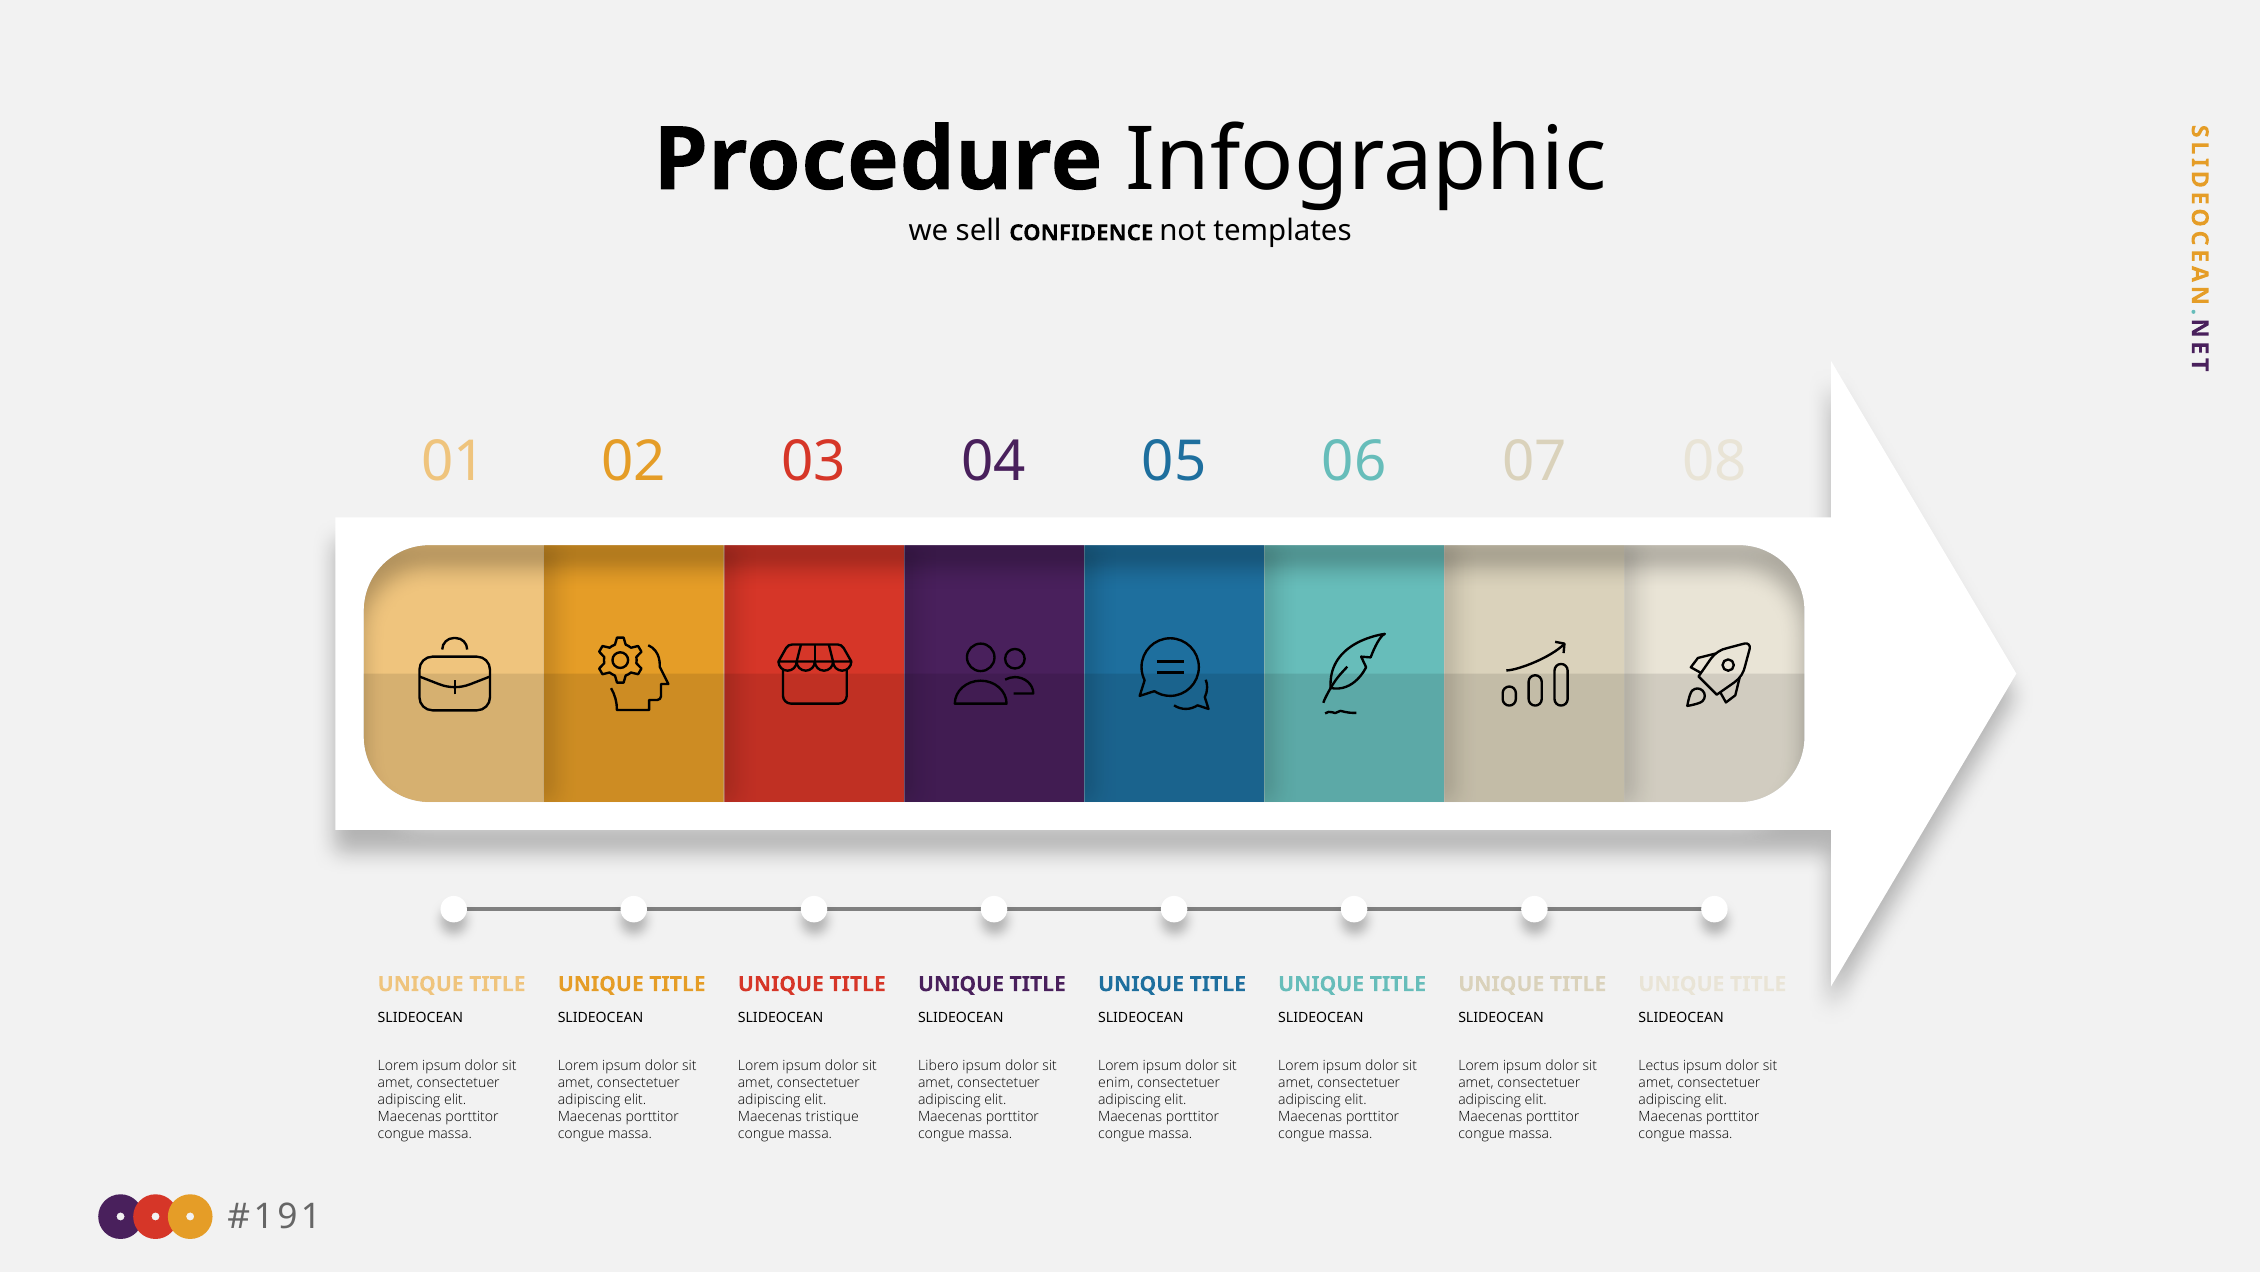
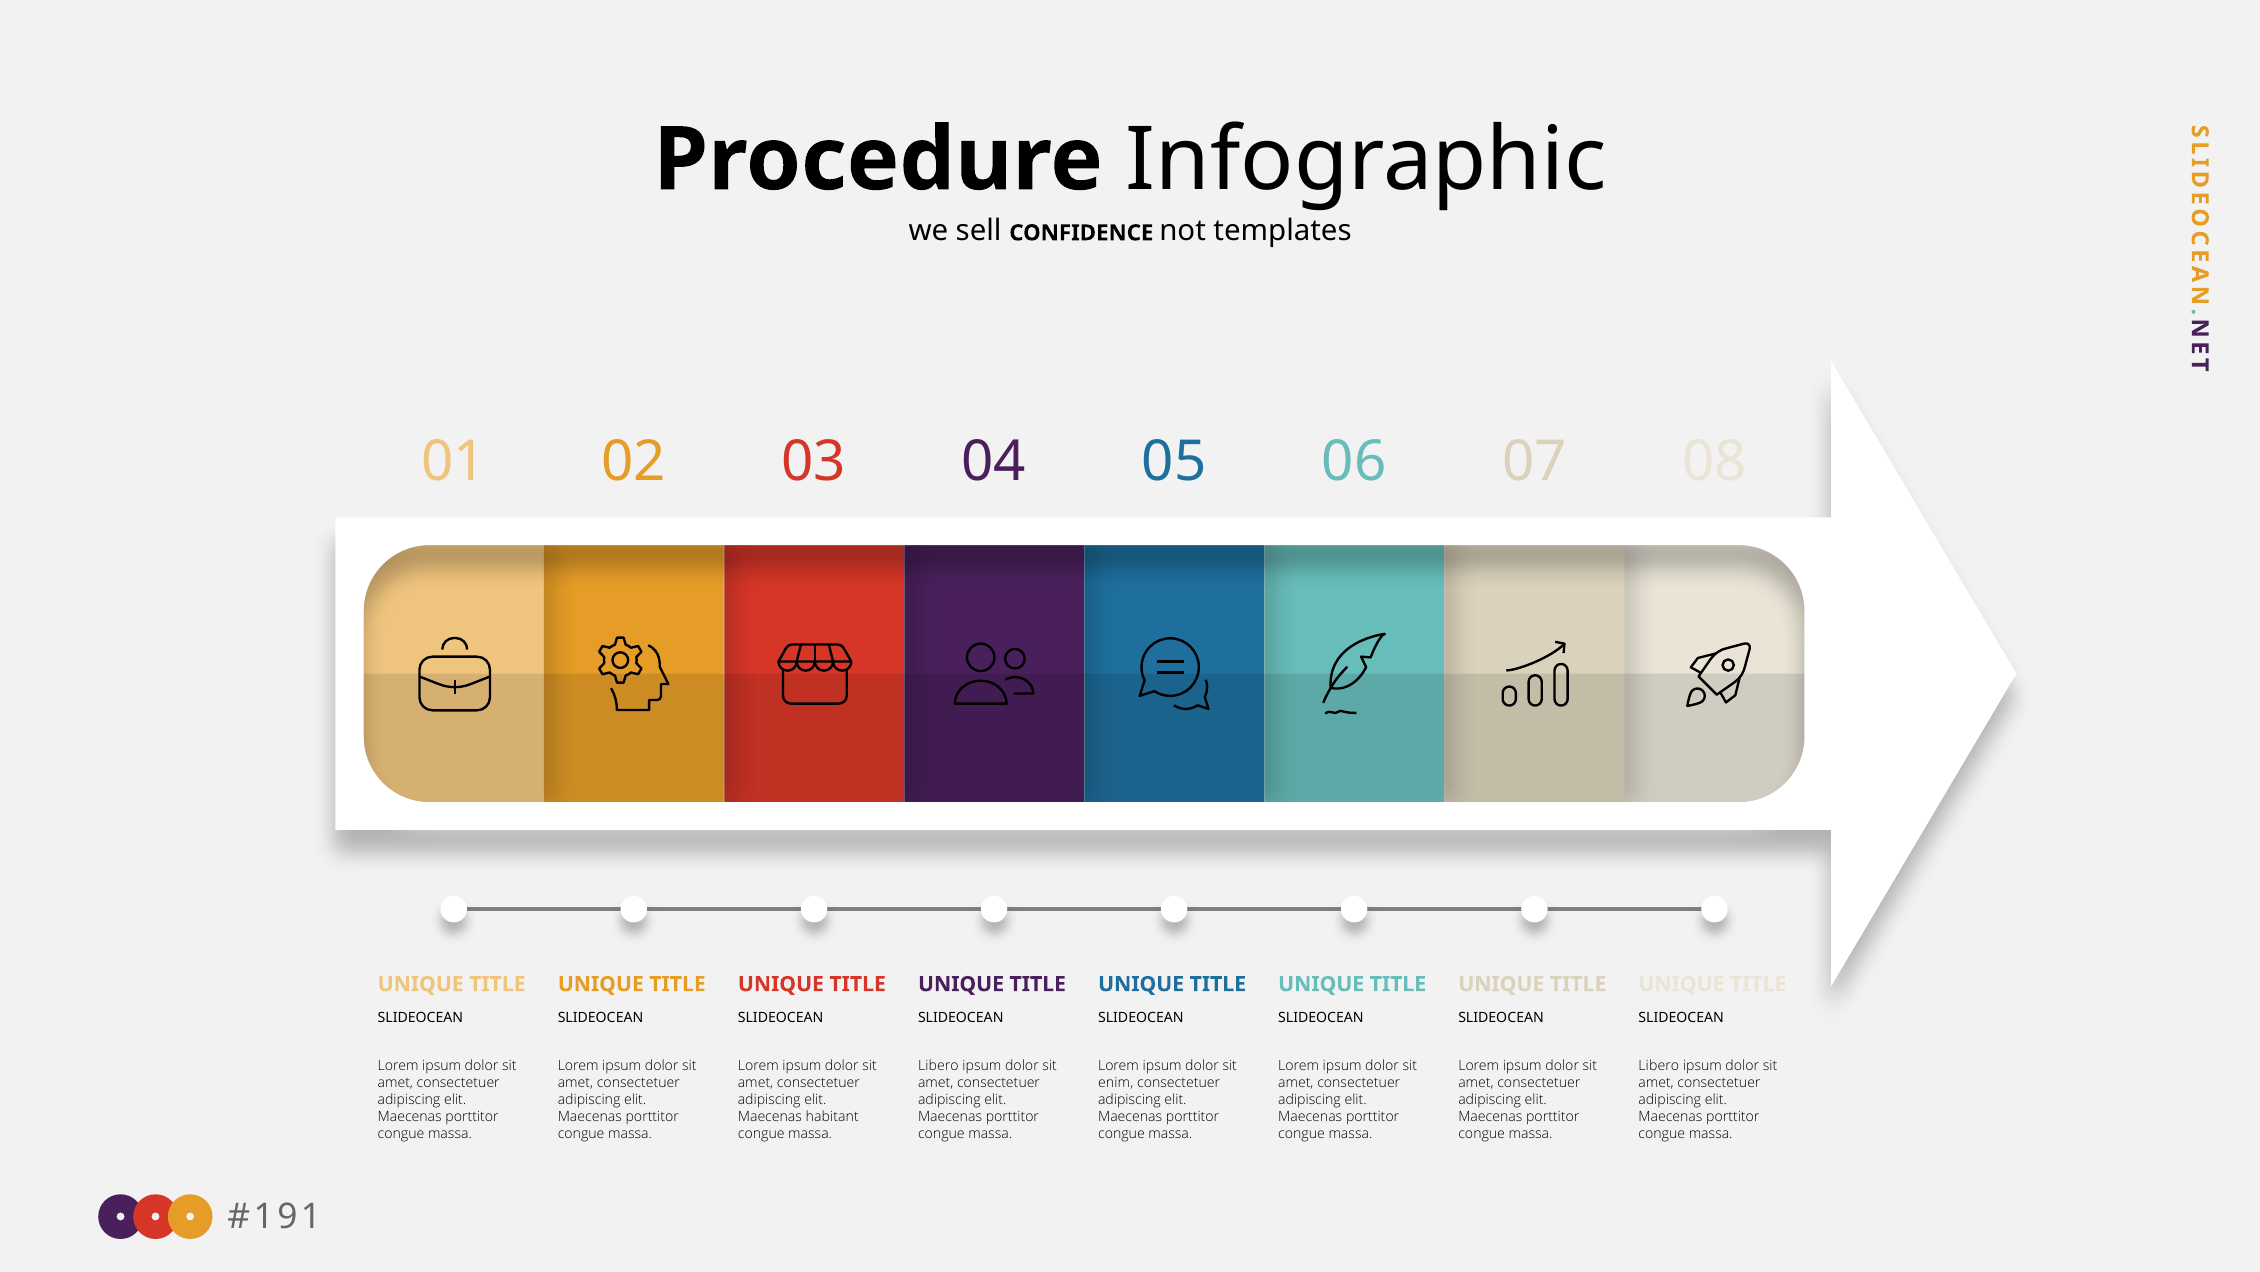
Lectus: Lectus -> Libero (1659, 1066)
tristique: tristique -> habitant (832, 1117)
